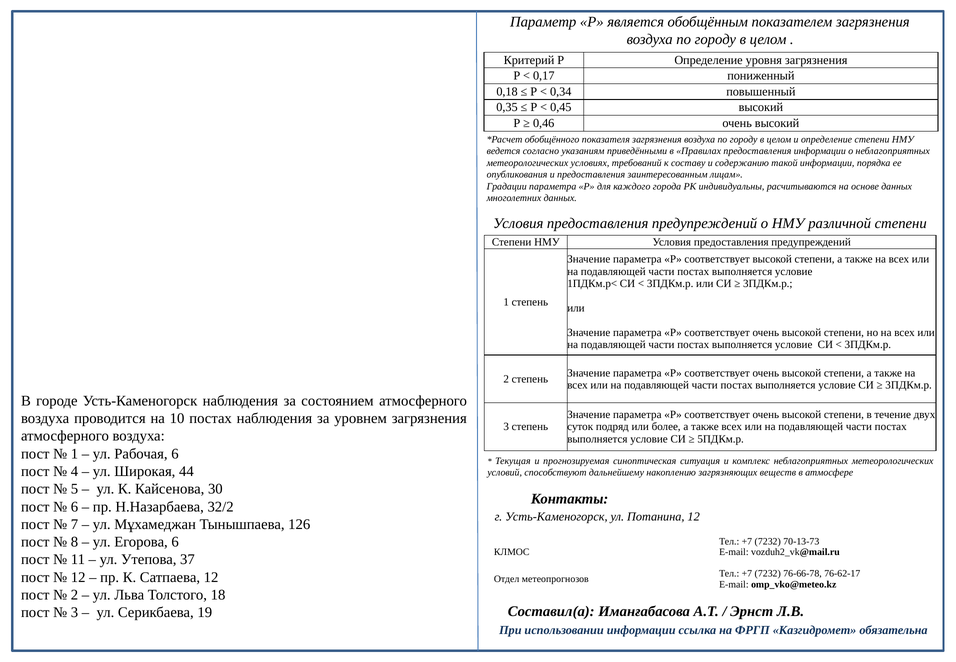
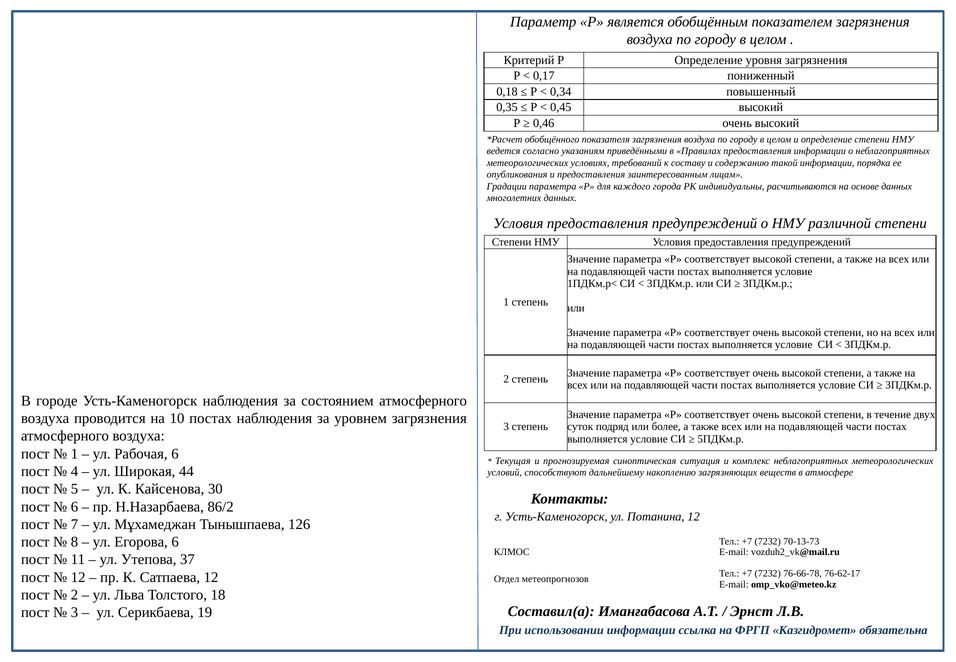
32/2: 32/2 -> 86/2 (221, 507)
